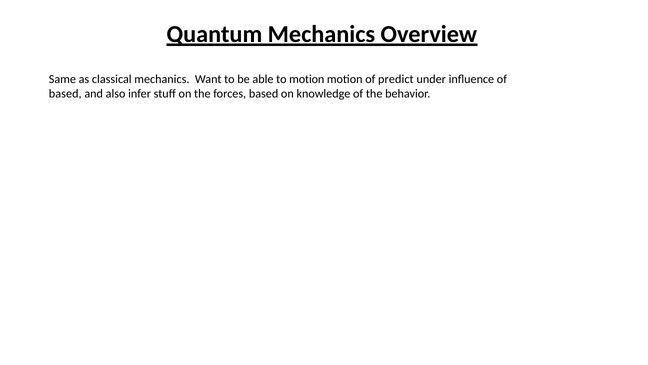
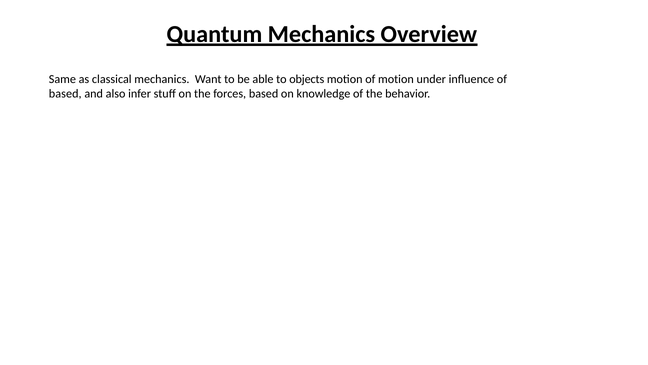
to motion: motion -> objects (307, 79)
of predict: predict -> motion (396, 79)
